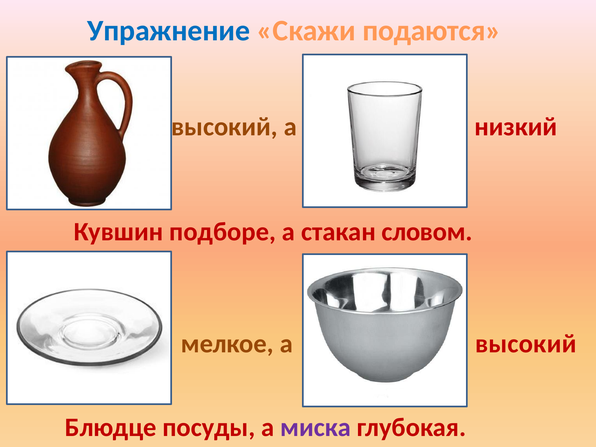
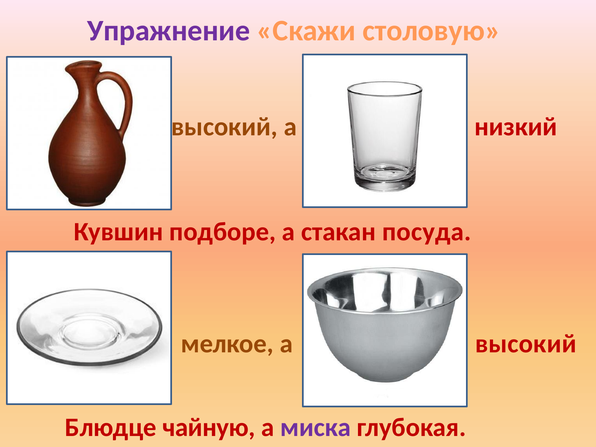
Упражнение colour: blue -> purple (169, 31)
подаются: подаются -> столовую (432, 31)
словом: словом -> посуда (427, 232)
посуды: посуды -> чайную (209, 427)
